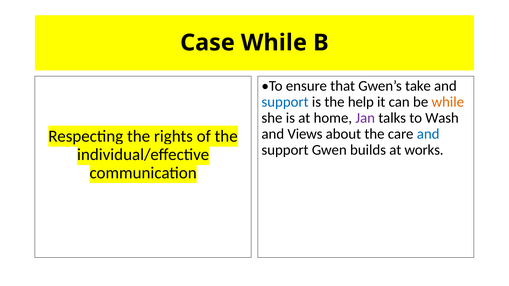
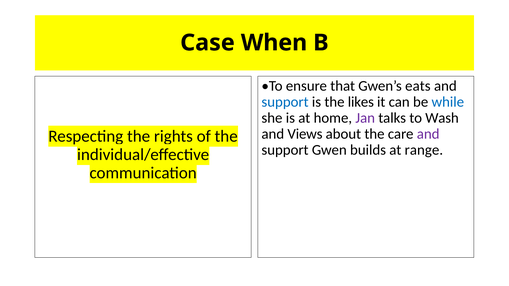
Case While: While -> When (274, 43)
take: take -> eats (418, 86)
help: help -> likes (361, 102)
while colour: orange -> blue (448, 102)
and colour: blue -> purple (428, 134)
works: works -> range (424, 150)
